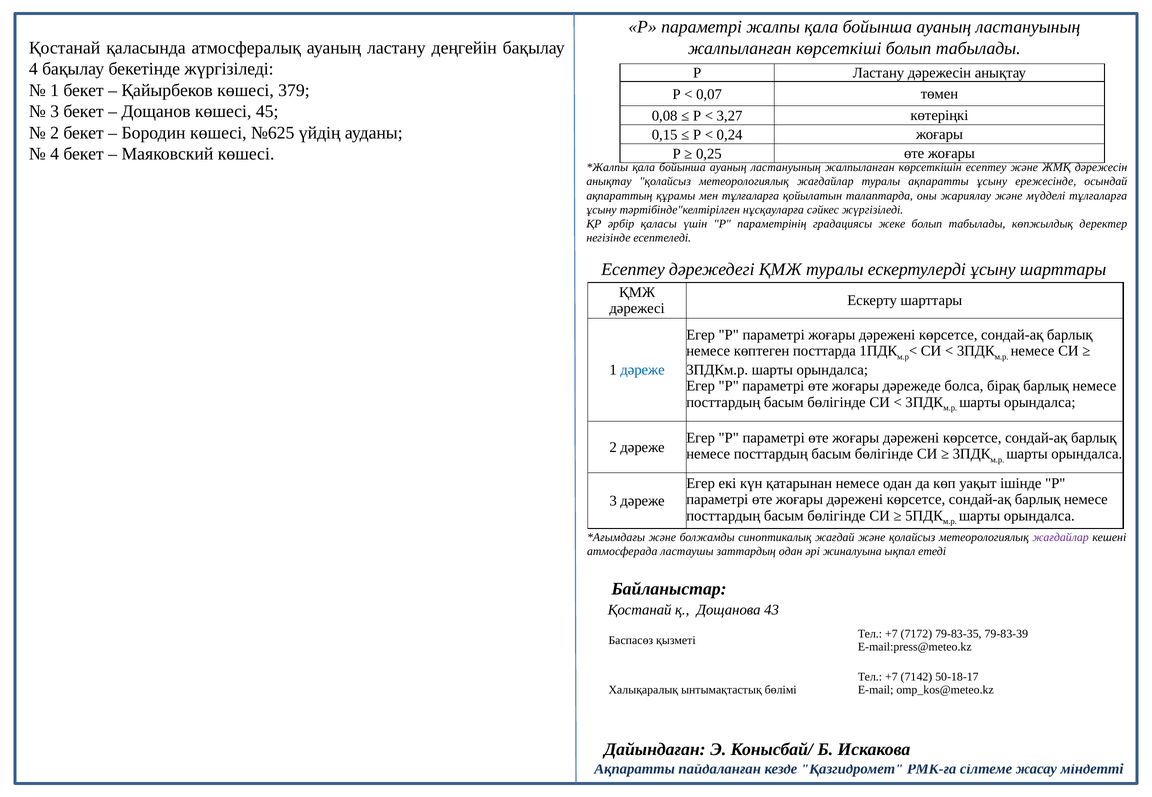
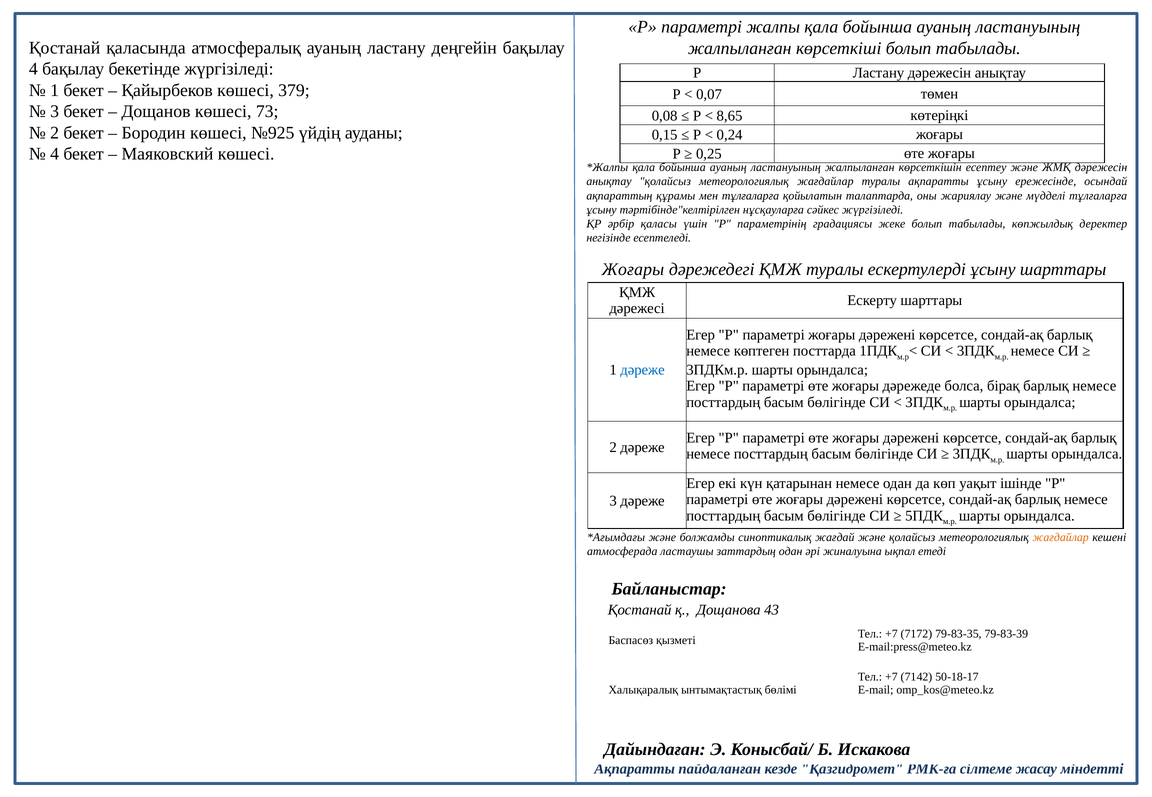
45: 45 -> 73 (267, 112)
3,27: 3,27 -> 8,65 (730, 116)
№625: №625 -> №925 (273, 133)
Есептеу: Есептеу -> Жоғары (633, 270)
жағдайлар colour: purple -> orange (1061, 538)
